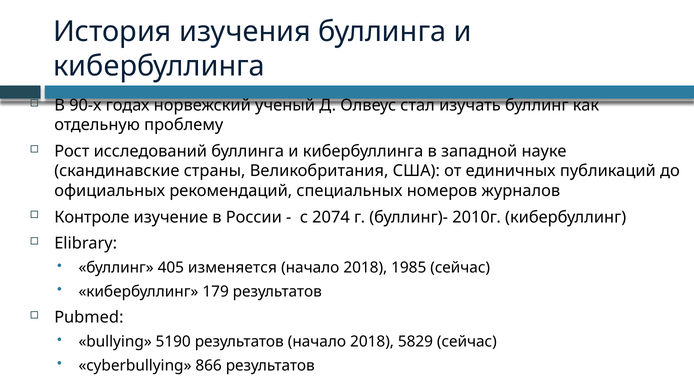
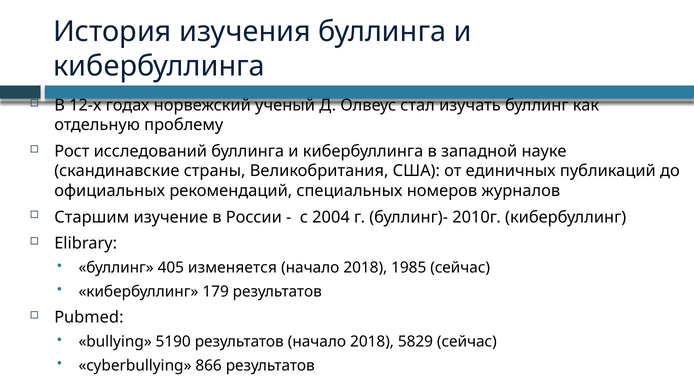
90-х: 90-х -> 12-х (85, 105)
Контроле: Контроле -> Старшим (92, 217)
2074: 2074 -> 2004 (331, 217)
